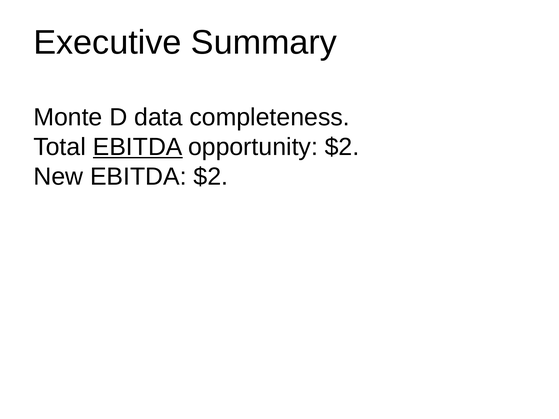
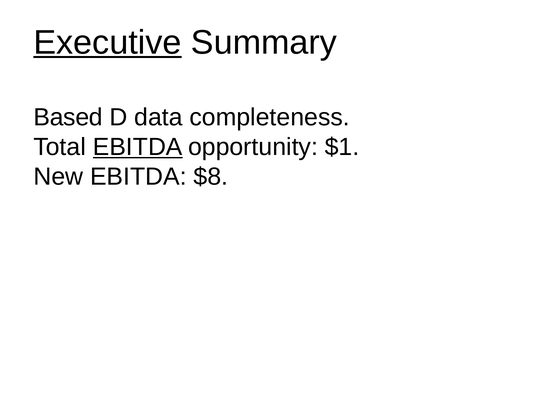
Executive underline: none -> present (107, 42)
Monte: Monte -> Based (68, 117)
opportunity $2: $2 -> $1 (342, 147)
EBITDA $2: $2 -> $8 (211, 177)
